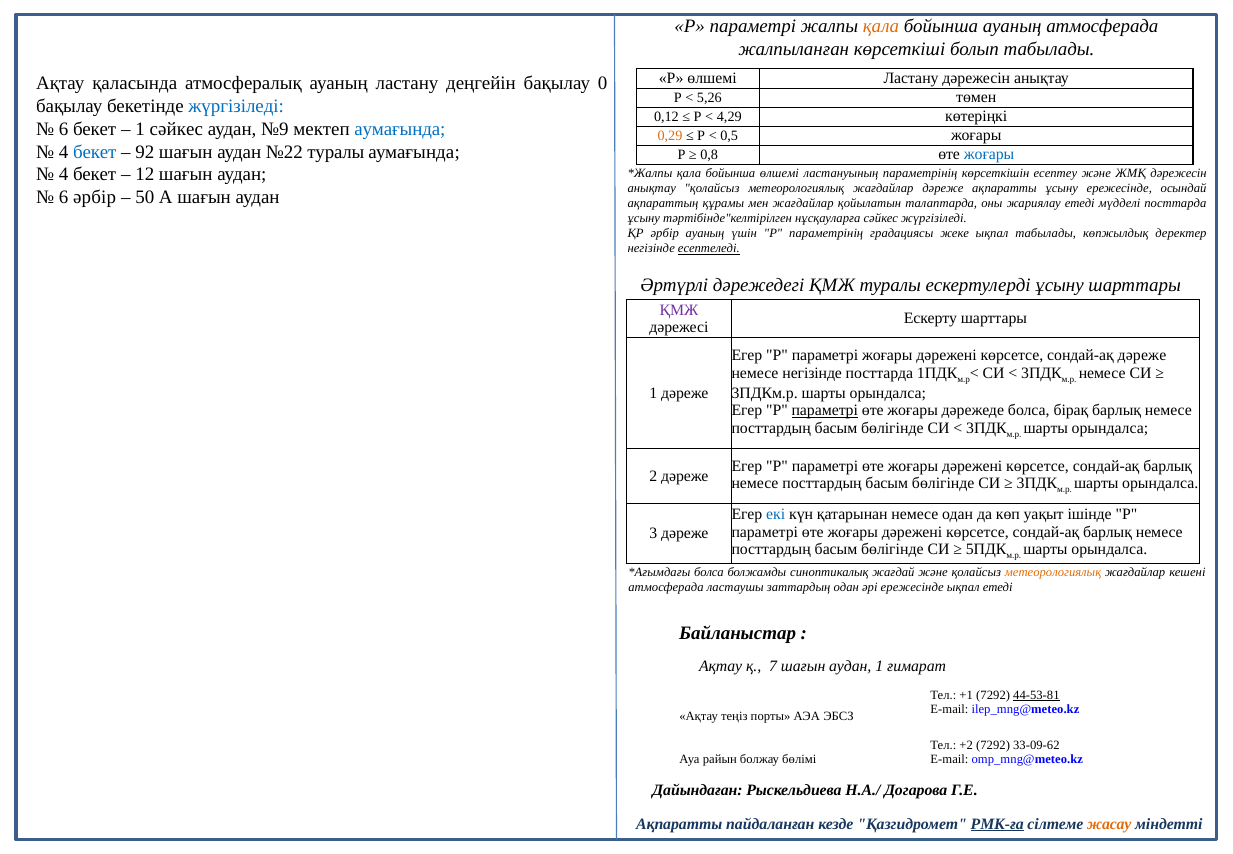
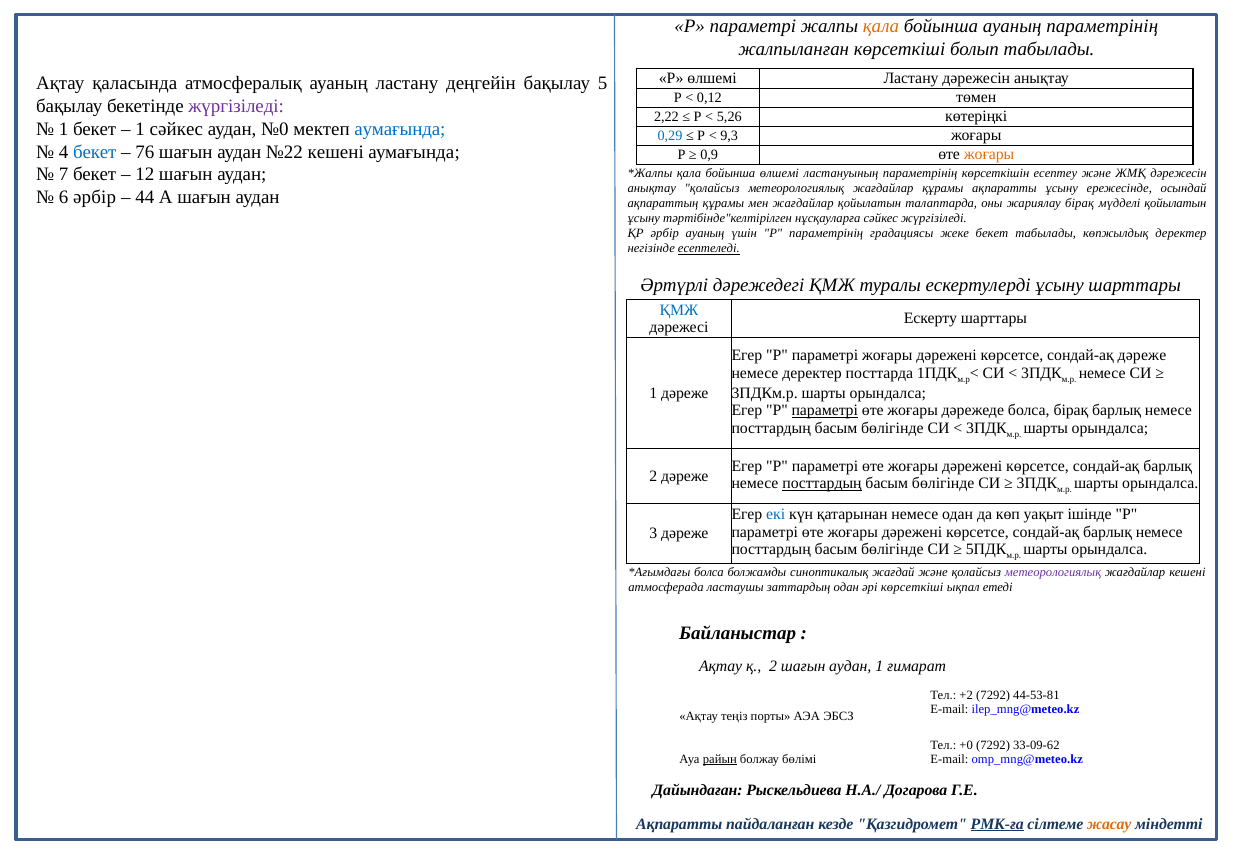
ауаның атмосферада: атмосферада -> параметрінің (1102, 26)
0: 0 -> 5 (603, 83)
5,26: 5,26 -> 0,12 (709, 97)
жүргізіледі colour: blue -> purple (236, 106)
0,12: 0,12 -> 2,22 (666, 117)
4,29: 4,29 -> 5,26 (729, 117)
6: 6 -> 1 (64, 129)
№9: №9 -> №0 (275, 129)
0,29 colour: orange -> blue (670, 136)
0,5: 0,5 -> 9,3 (729, 136)
92: 92 -> 76 (145, 152)
№22 туралы: туралы -> кешені (336, 152)
0,8: 0,8 -> 0,9 (709, 155)
жоғары colour: blue -> orange (989, 155)
4: 4 -> 7 (64, 175)
жағдайлар дәреже: дәреже -> құрамы (943, 188)
50: 50 -> 44 (145, 197)
жариялау етеді: етеді -> бірақ (1080, 203)
мүдделі посттарда: посттарда -> қойылатын (1175, 203)
жеке ықпал: ықпал -> бекет (992, 233)
ҚМЖ colour: purple -> blue (679, 310)
немесе негізінде: негізінде -> деректер (812, 373)
посттардың underline: none -> present (822, 483)
метеорологиялық colour: orange -> purple (1053, 572)
әрі ережесінде: ережесінде -> көрсеткіші (912, 587)
қ 7: 7 -> 2 (773, 666)
+1: +1 -> +2 (966, 695)
44-53-81 underline: present -> none (1036, 695)
+2: +2 -> +0 (966, 745)
райын underline: none -> present (720, 759)
